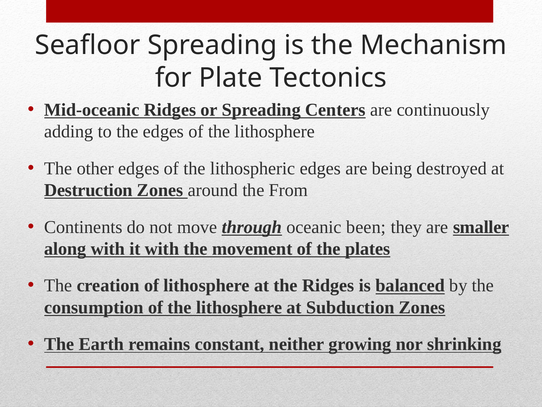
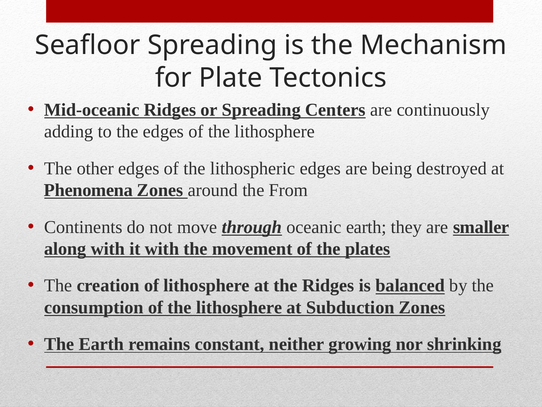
Destruction: Destruction -> Phenomena (88, 190)
oceanic been: been -> earth (366, 227)
